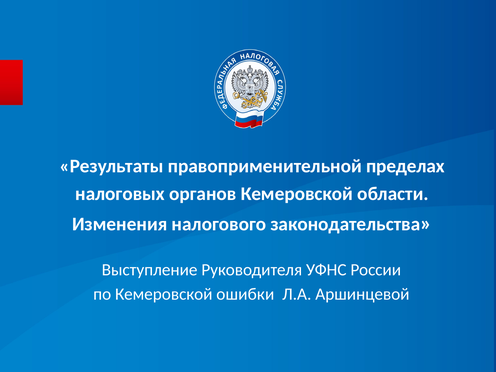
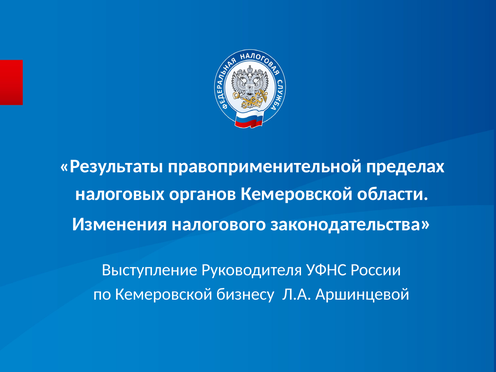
ошибки: ошибки -> бизнесу (245, 294)
